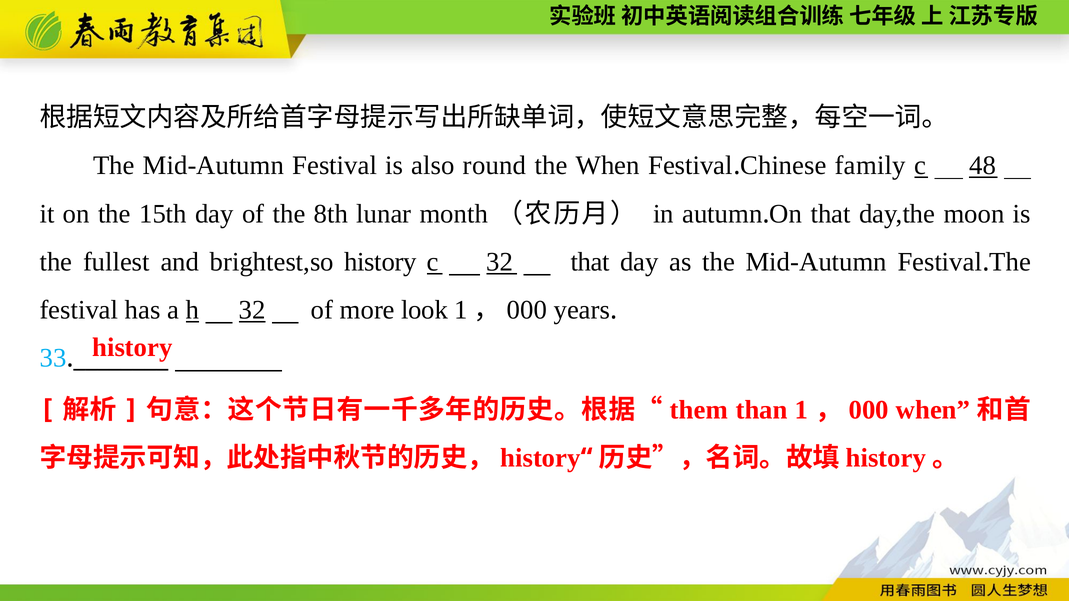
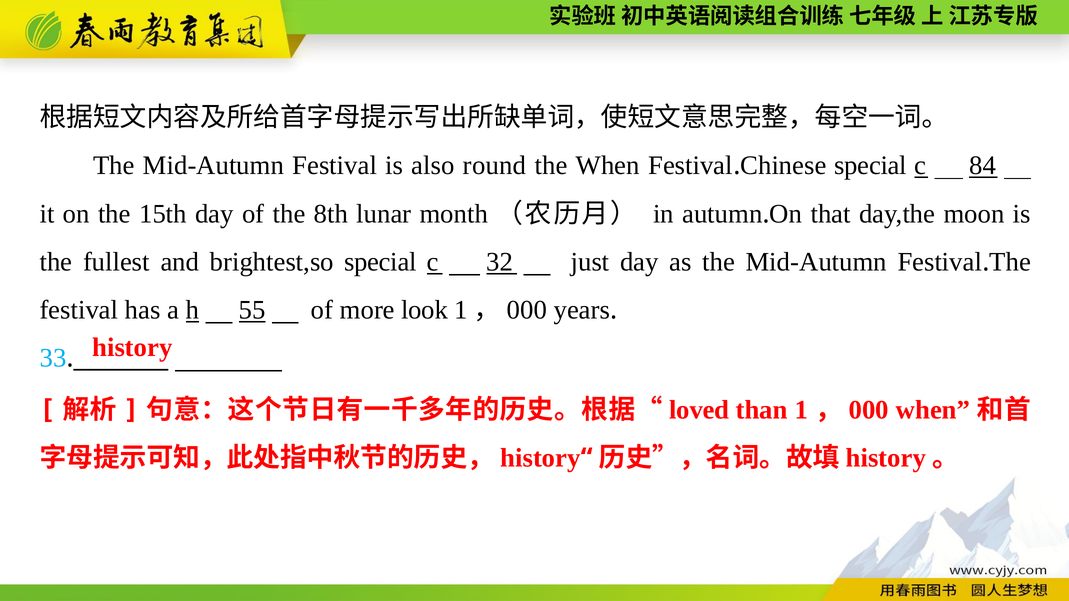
family: family -> special (871, 166)
48: 48 -> 84 (983, 166)
brightest,so history: history -> special (380, 262)
32 that: that -> just (590, 262)
h 32: 32 -> 55 (252, 310)
them: them -> loved (699, 410)
